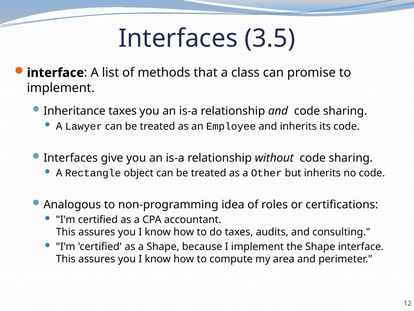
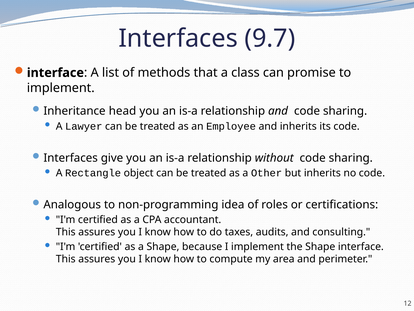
3.5: 3.5 -> 9.7 (270, 38)
Inheritance taxes: taxes -> head (122, 111)
